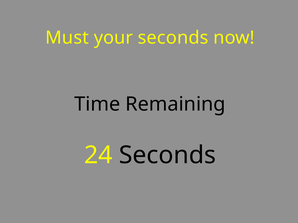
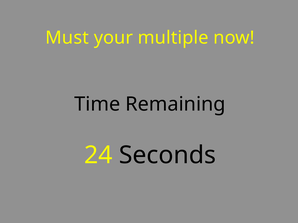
your seconds: seconds -> multiple (173, 38)
